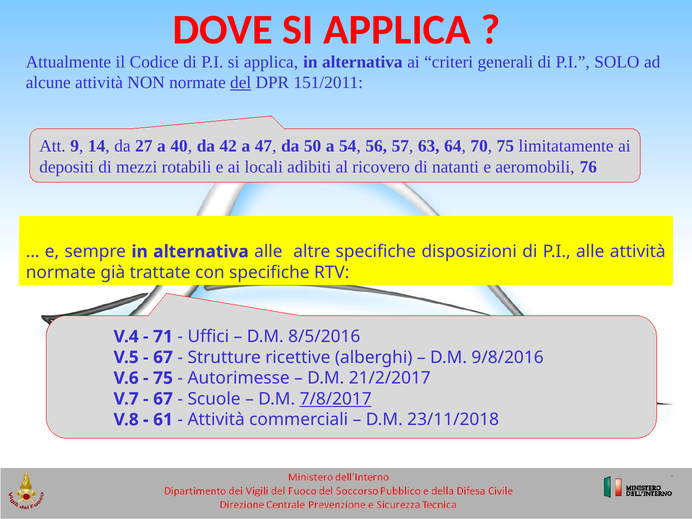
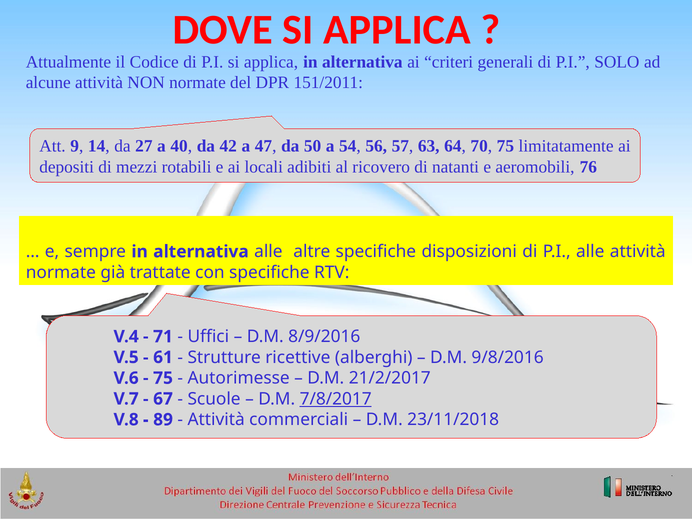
del underline: present -> none (241, 83)
8/5/2016: 8/5/2016 -> 8/9/2016 (324, 337)
67: 67 -> 61 (163, 357)
61: 61 -> 89 (163, 420)
